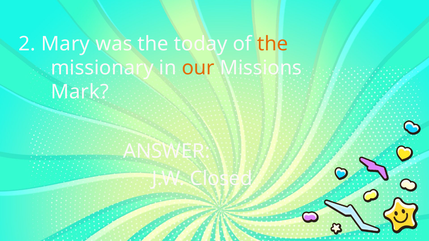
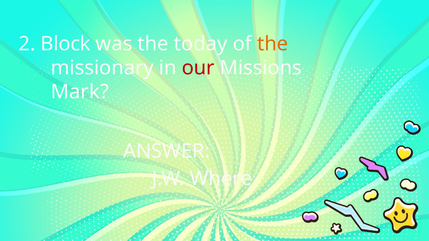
Mary: Mary -> Block (66, 44)
our colour: orange -> red (198, 68)
Closed: Closed -> Where (221, 179)
